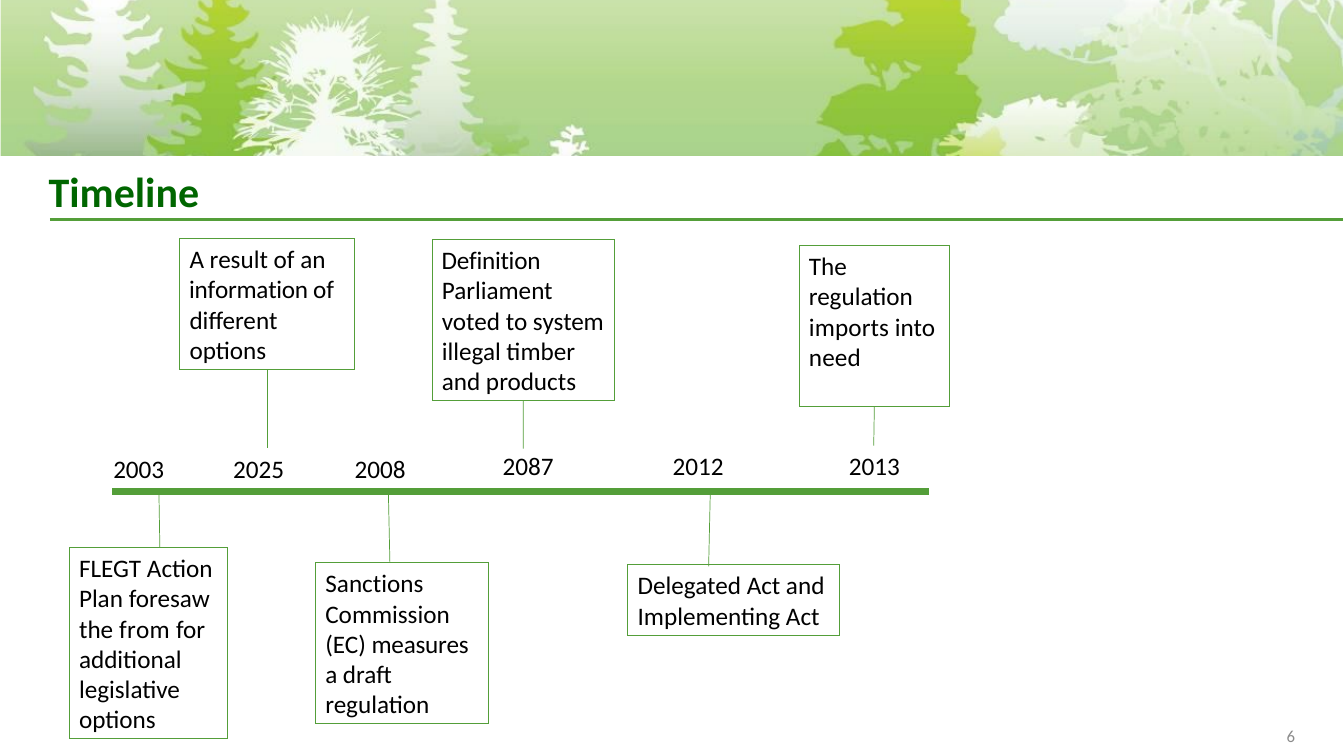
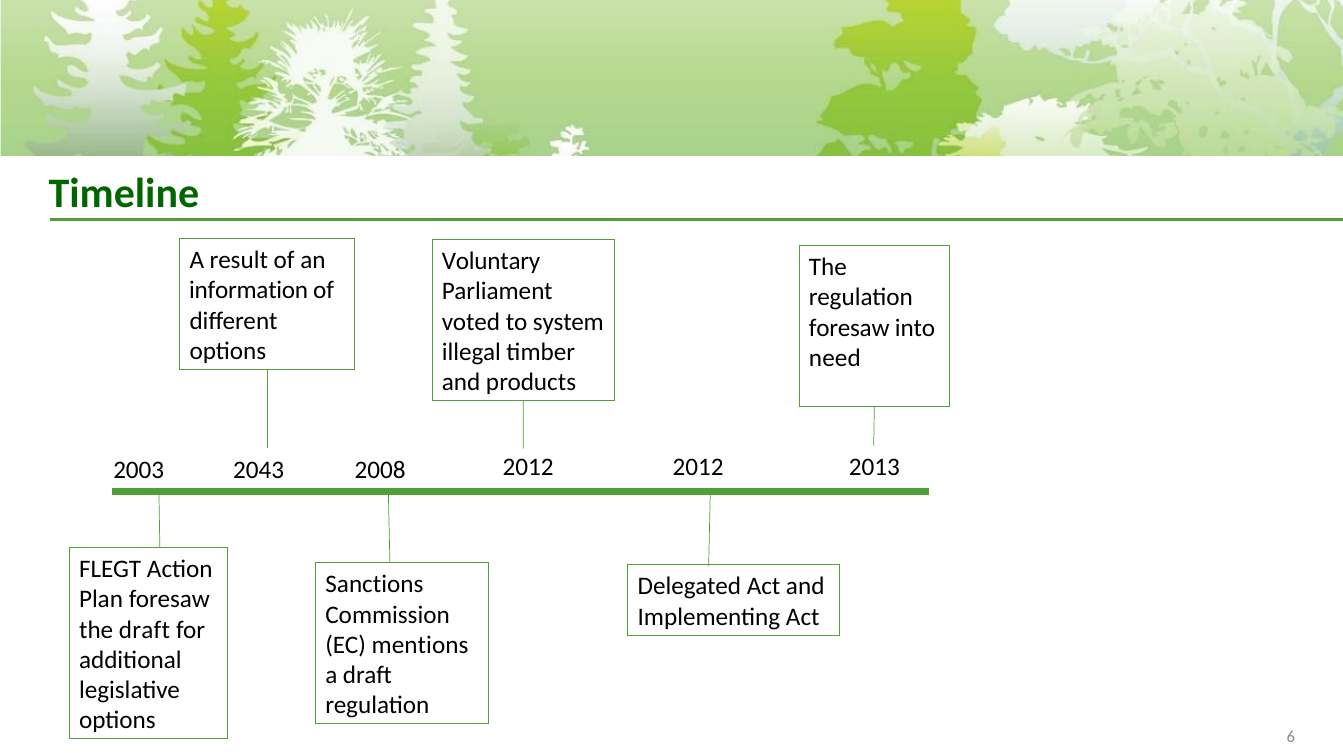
Definition: Definition -> Voluntary (491, 261)
imports: imports -> foresaw (849, 327)
2025: 2025 -> 2043 (259, 469)
2008 2087: 2087 -> 2012 (528, 467)
the from: from -> draft (144, 629)
measures: measures -> mentions (420, 645)
